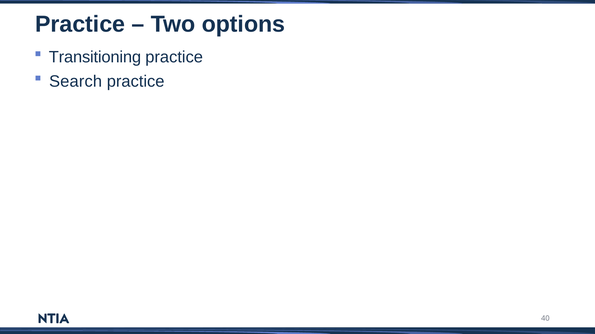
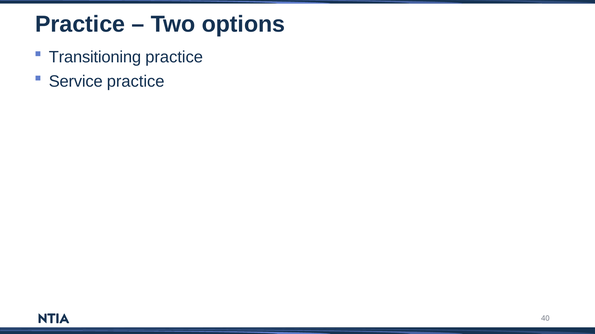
Search: Search -> Service (76, 82)
